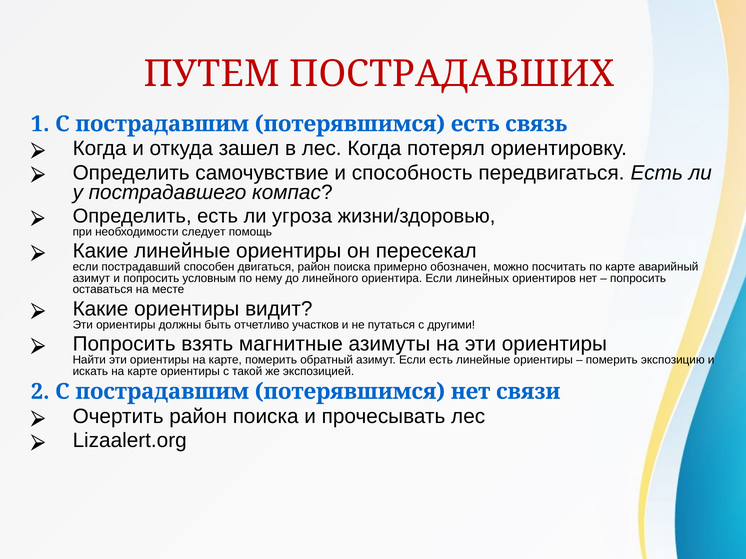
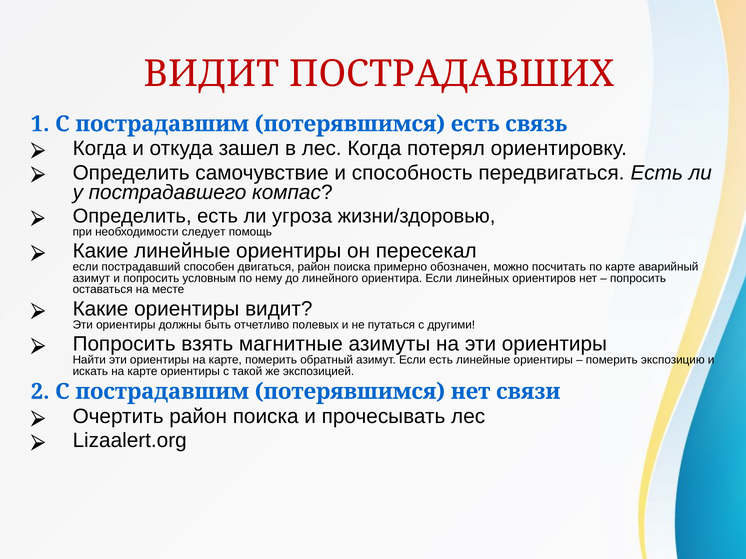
ПУТЕМ: ПУТЕМ -> ВИДИТ (212, 74)
участков: участков -> полевых (316, 325)
